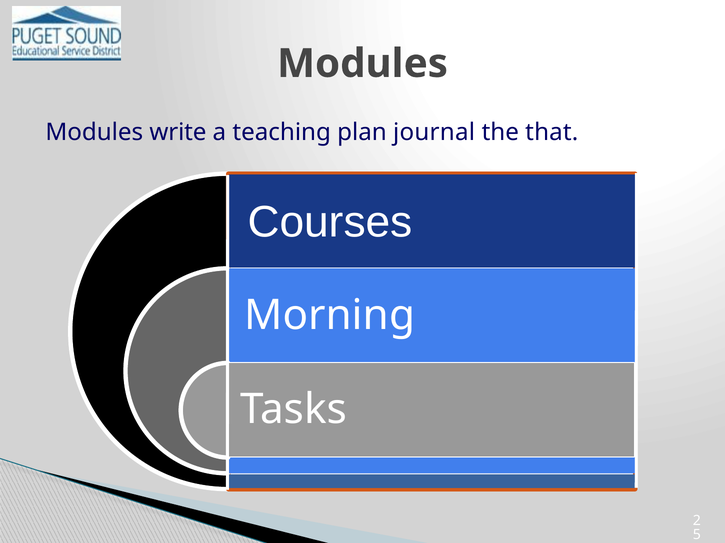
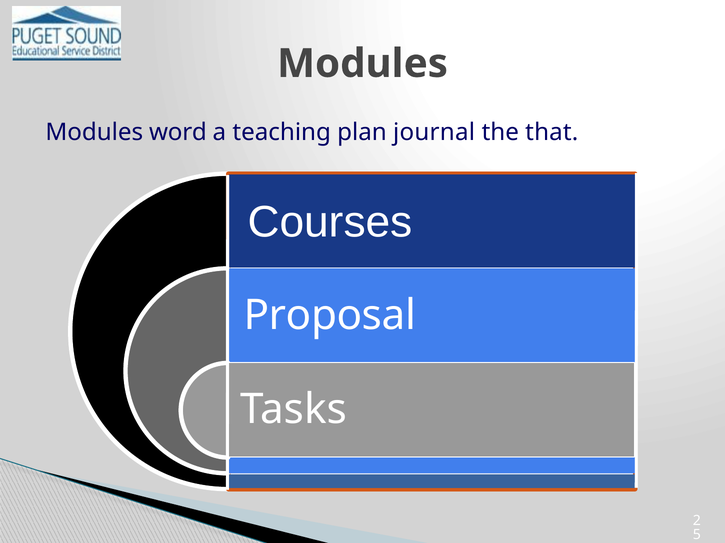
write: write -> word (178, 133)
Morning: Morning -> Proposal (330, 316)
